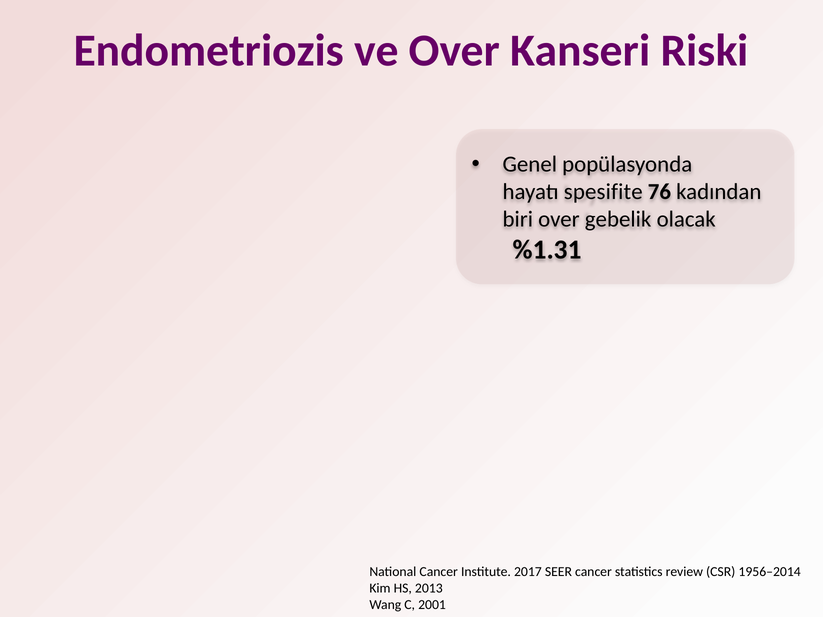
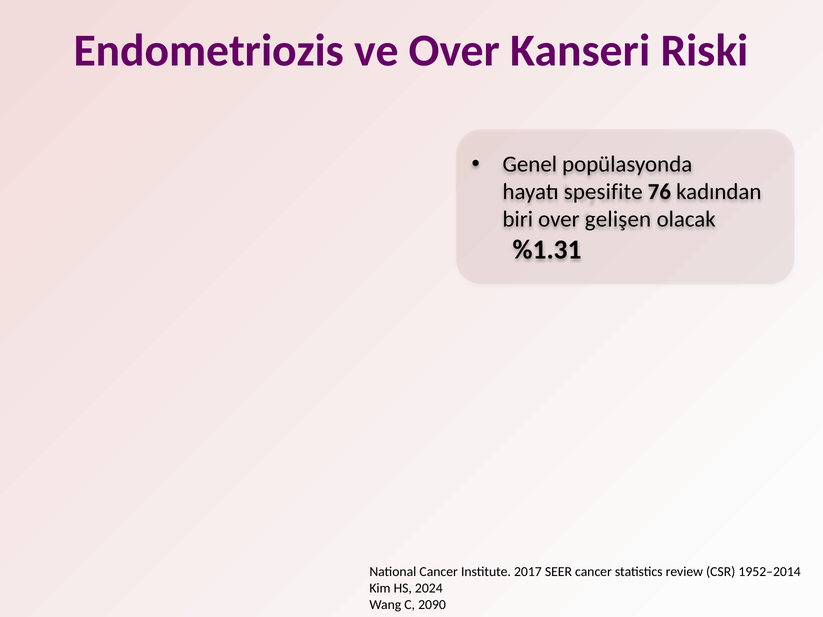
gebelik: gebelik -> gelişen (618, 219)
1956–2014: 1956–2014 -> 1952–2014 (770, 572)
2013: 2013 -> 2024 (429, 588)
2001: 2001 -> 2090 (432, 605)
